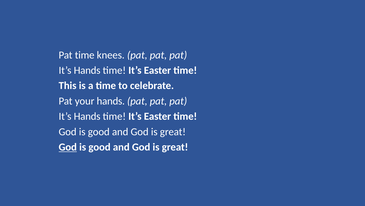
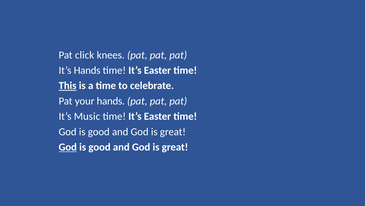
Pat time: time -> click (85, 55)
This underline: none -> present (68, 85)
Hands: Hands -> Music (87, 116)
